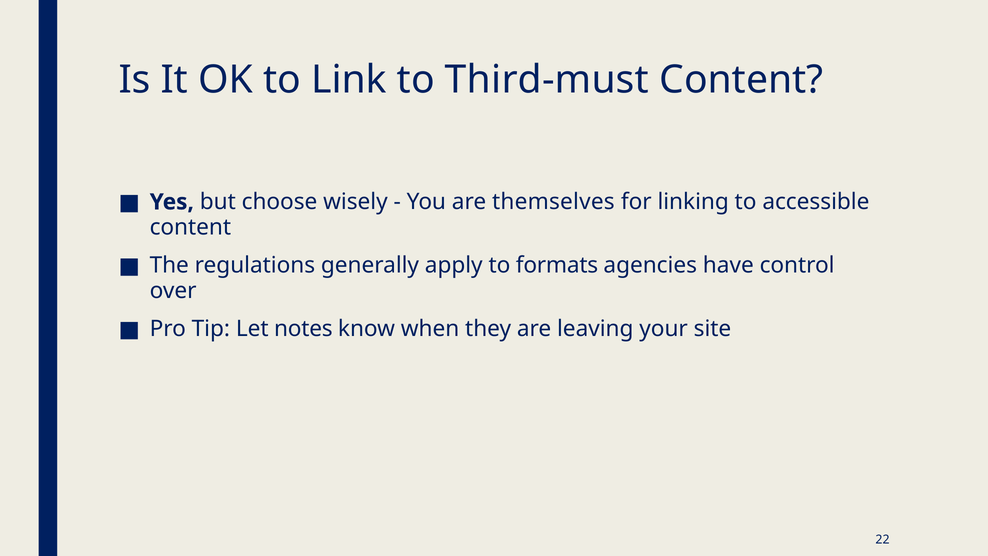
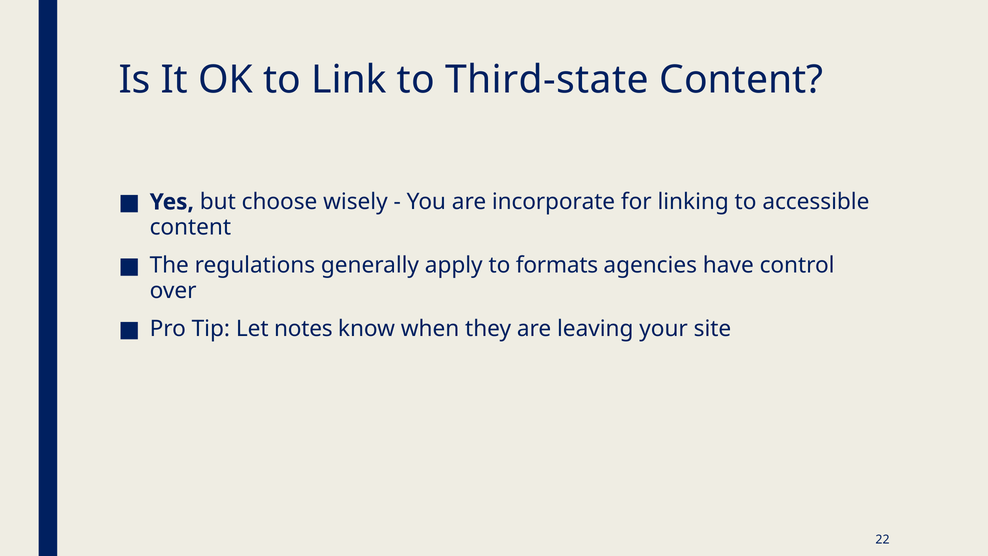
Third-must: Third-must -> Third-state (547, 80)
themselves: themselves -> incorporate (554, 202)
